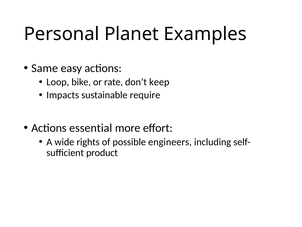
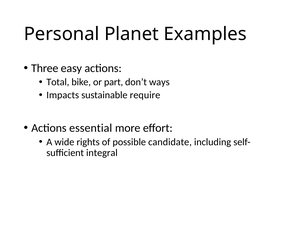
Same: Same -> Three (45, 68)
Loop: Loop -> Total (58, 82)
rate: rate -> part (114, 82)
keep: keep -> ways (159, 82)
engineers: engineers -> candidate (170, 142)
product: product -> integral (102, 153)
